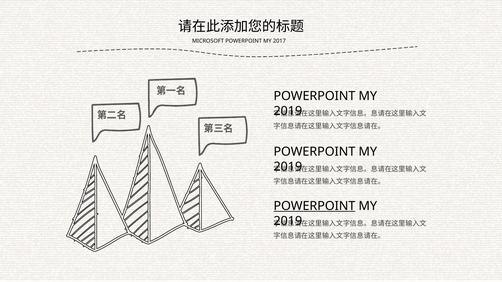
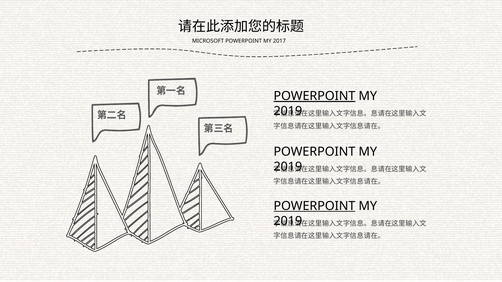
POWERPOINT underline: none -> present (314, 96)
